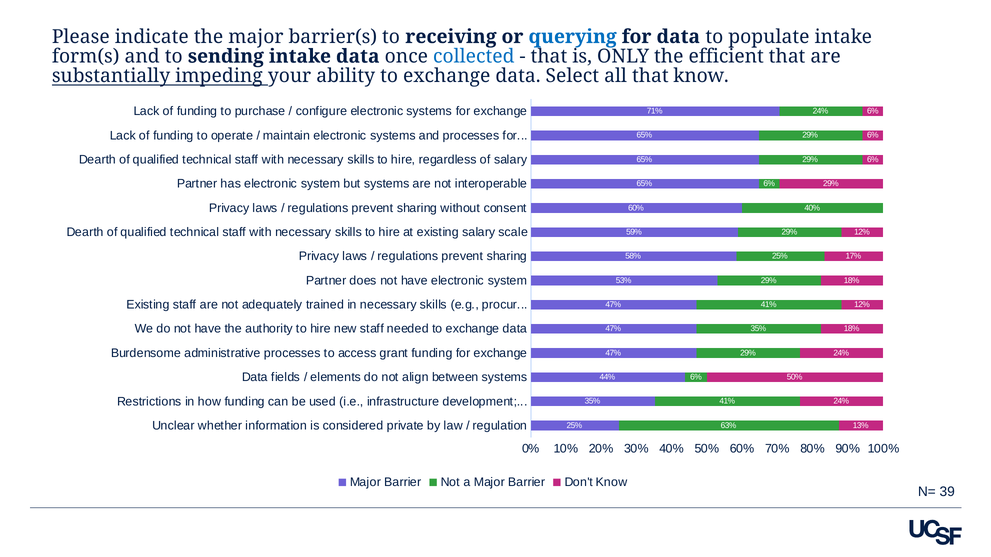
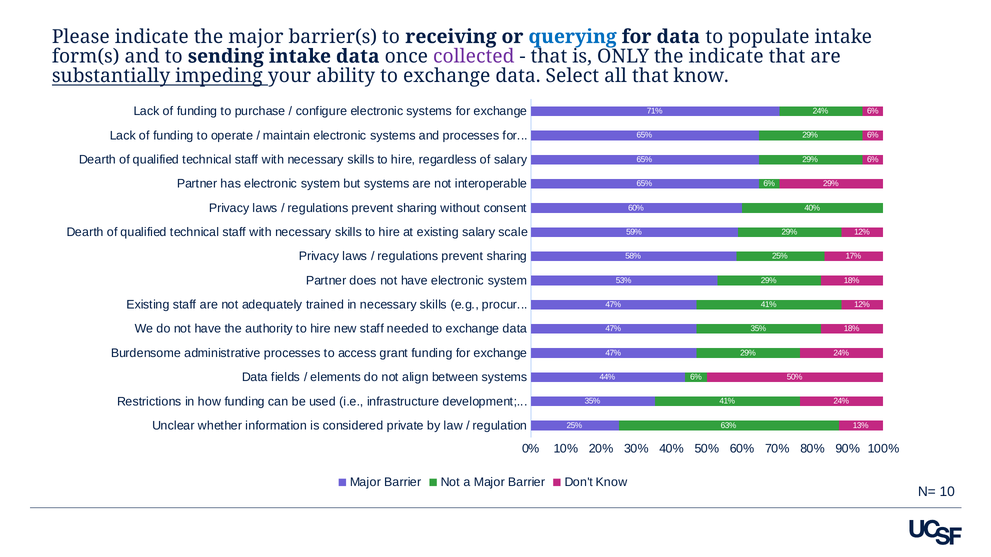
collected colour: blue -> purple (474, 56)
the efficient: efficient -> indicate (726, 56)
39: 39 -> 10 (947, 492)
